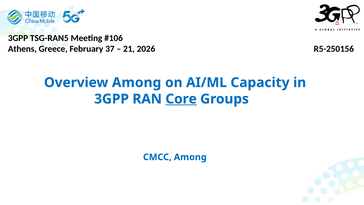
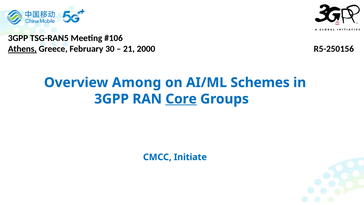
Athens underline: none -> present (22, 49)
37: 37 -> 30 (110, 49)
2026: 2026 -> 2000 (146, 49)
Capacity: Capacity -> Schemes (260, 82)
CMCC Among: Among -> Initiate (190, 157)
